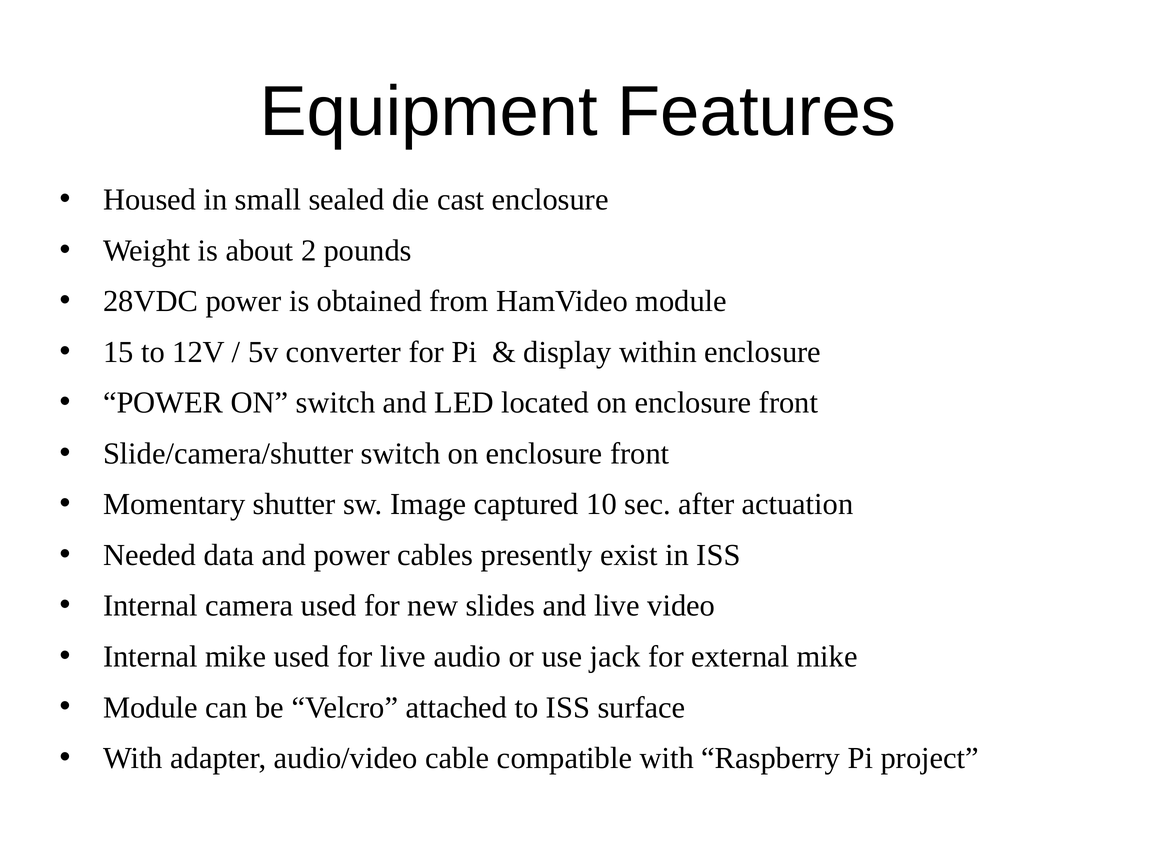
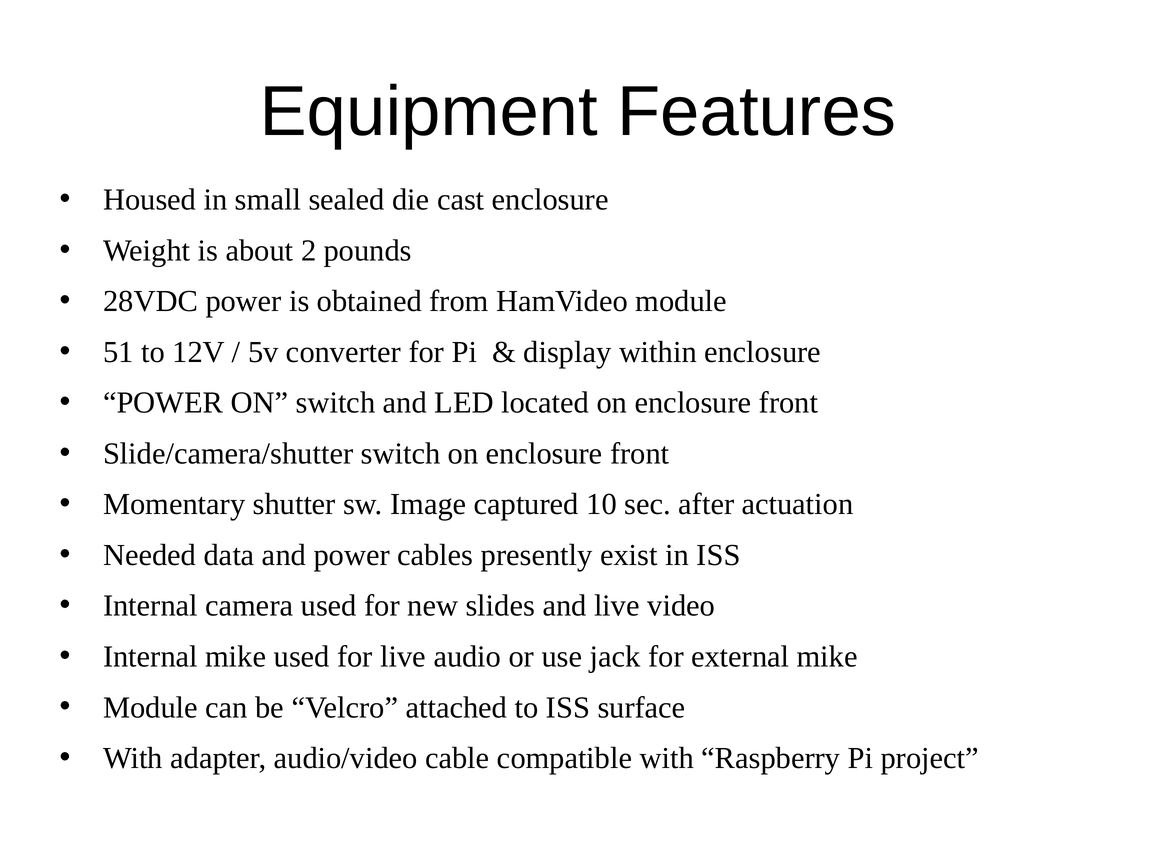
15: 15 -> 51 (118, 352)
